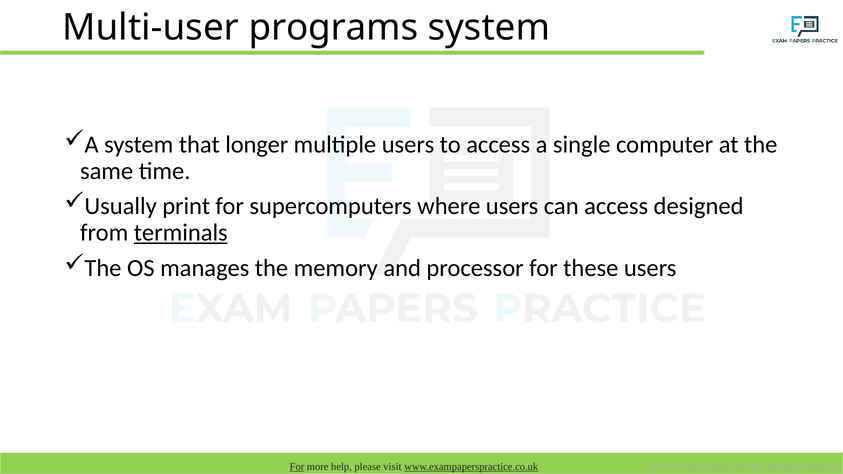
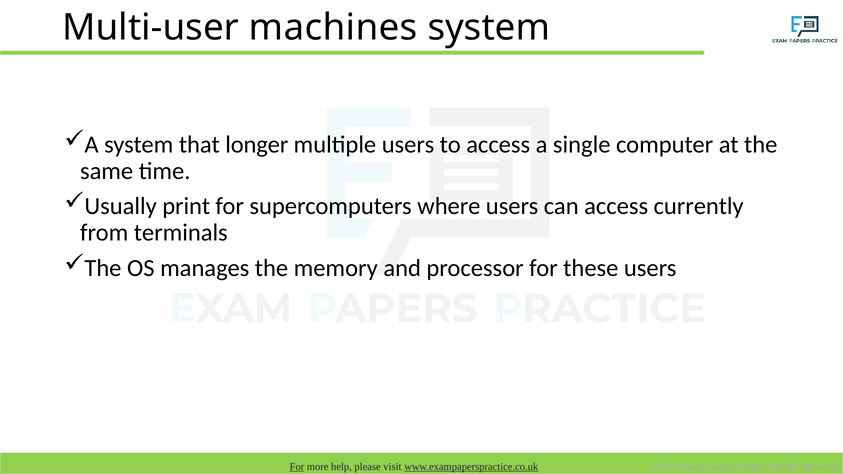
programs: programs -> machines (333, 28)
designed: designed -> currently (699, 206)
terminals underline: present -> none (181, 233)
